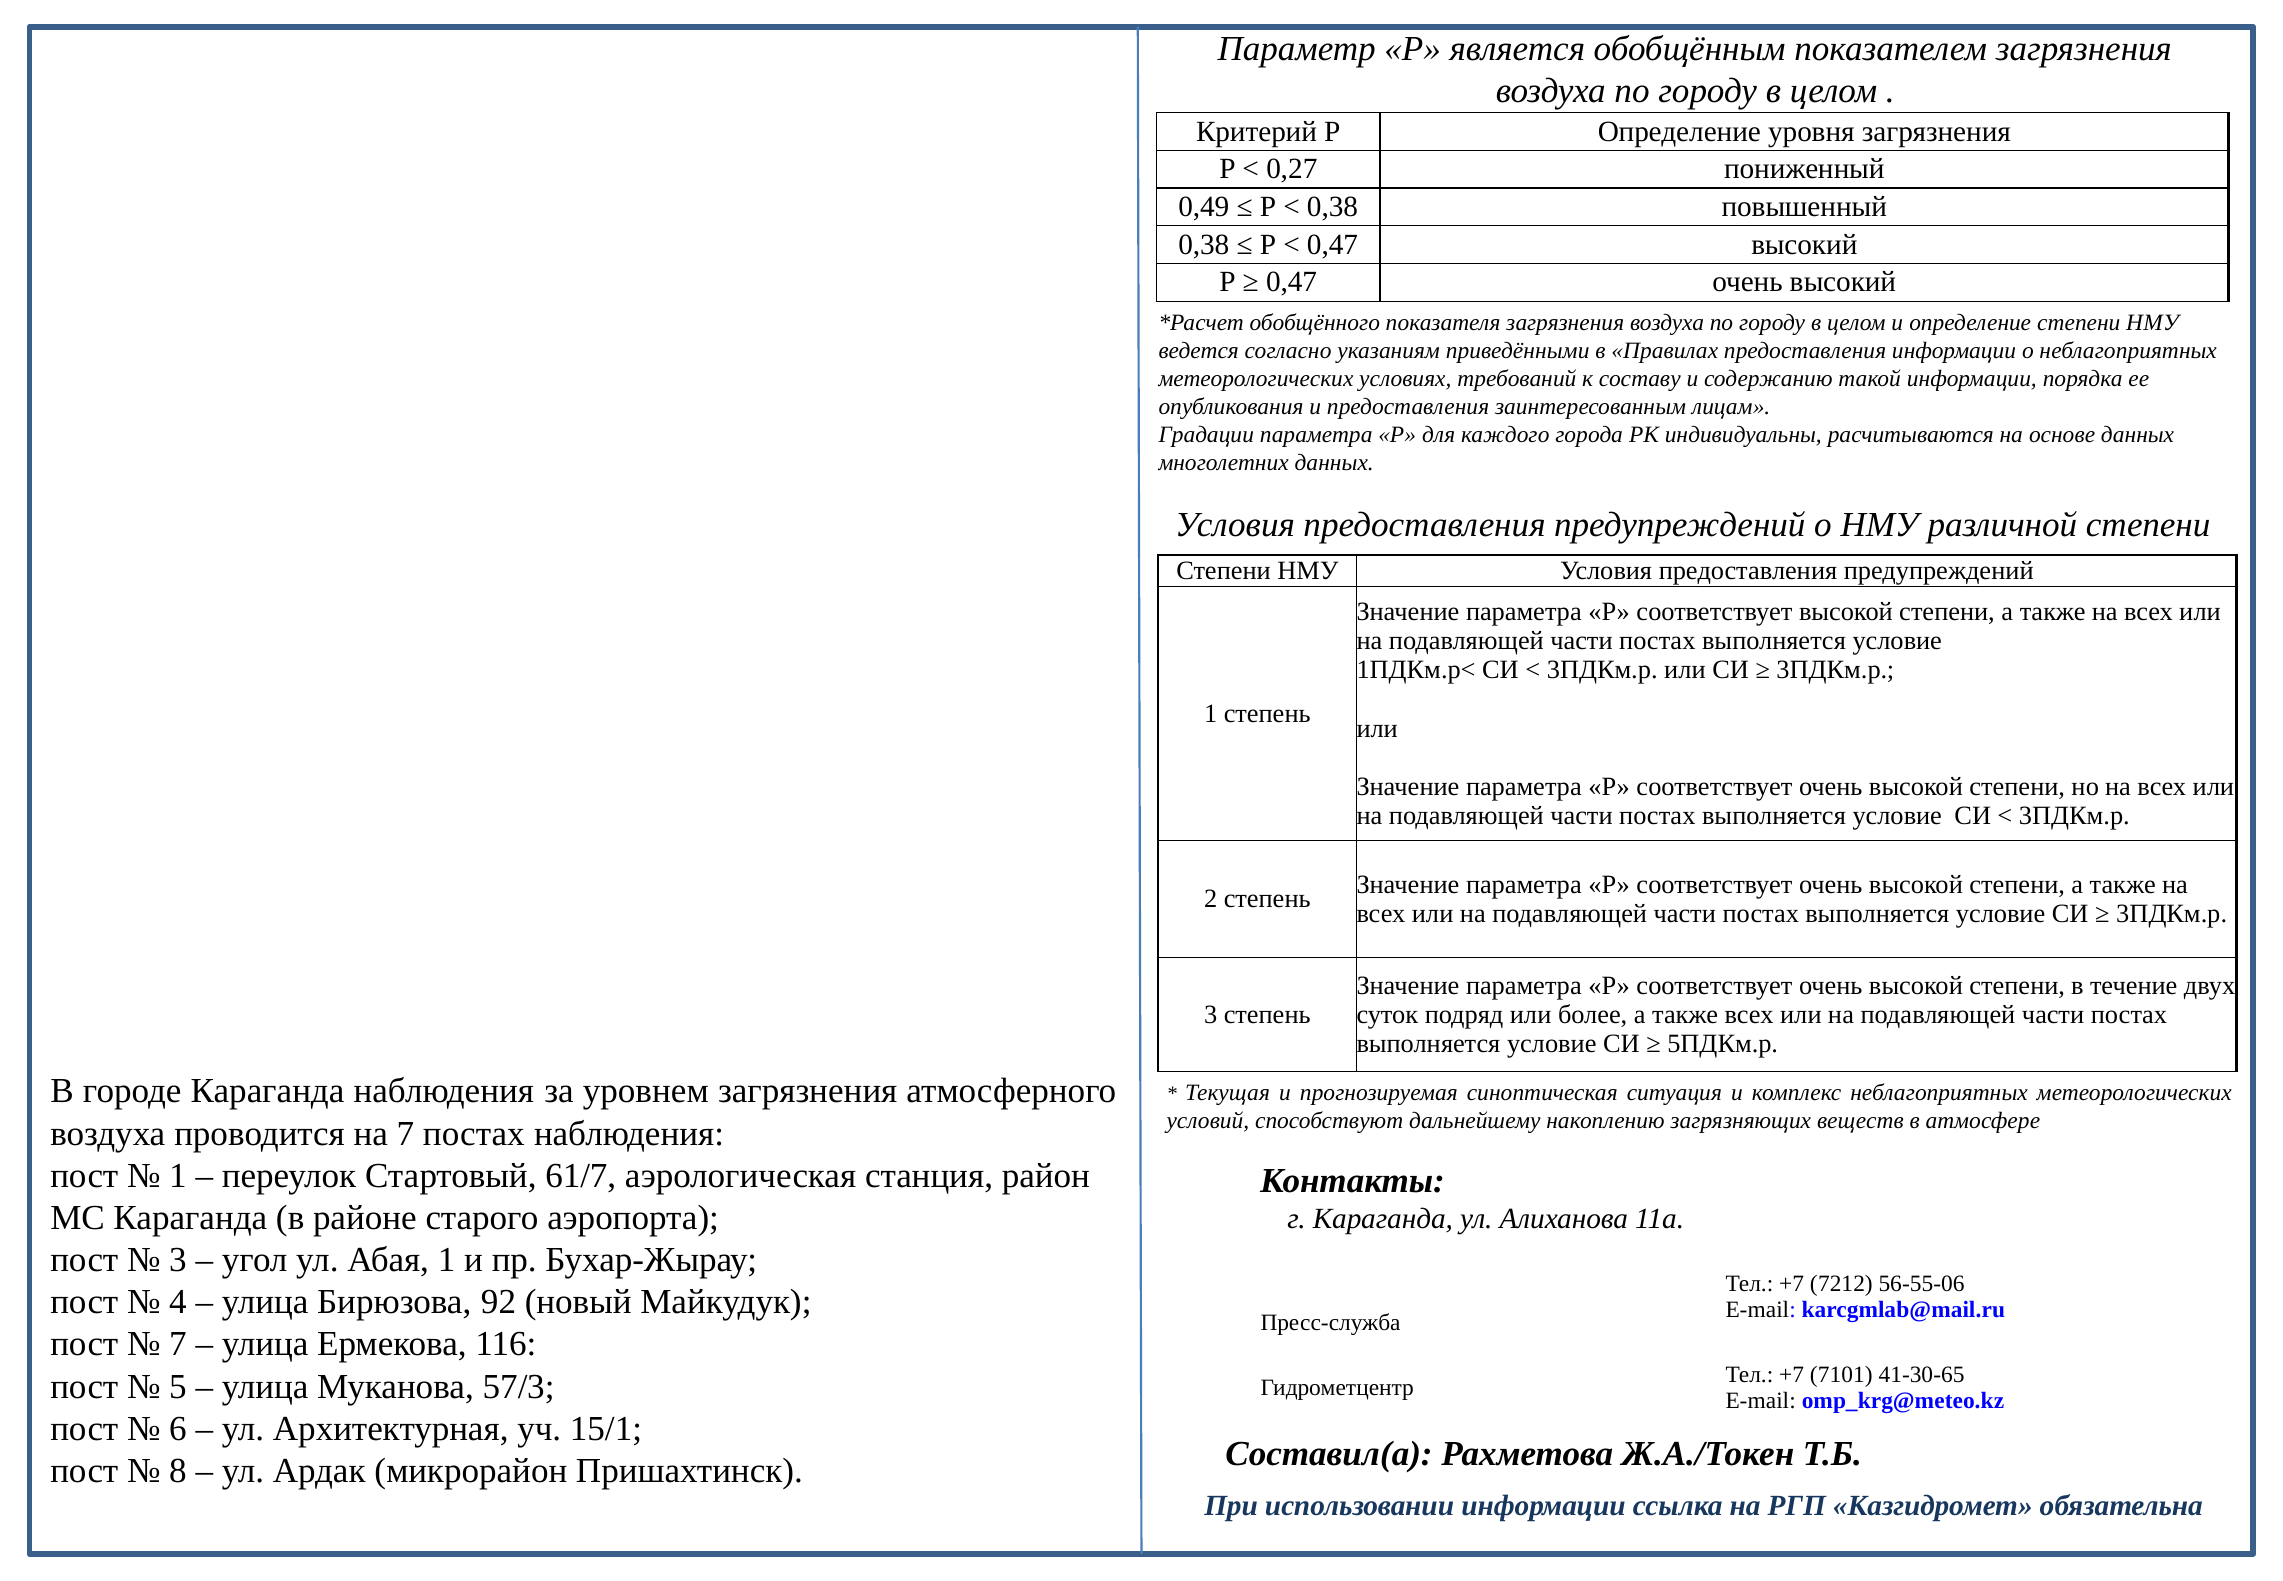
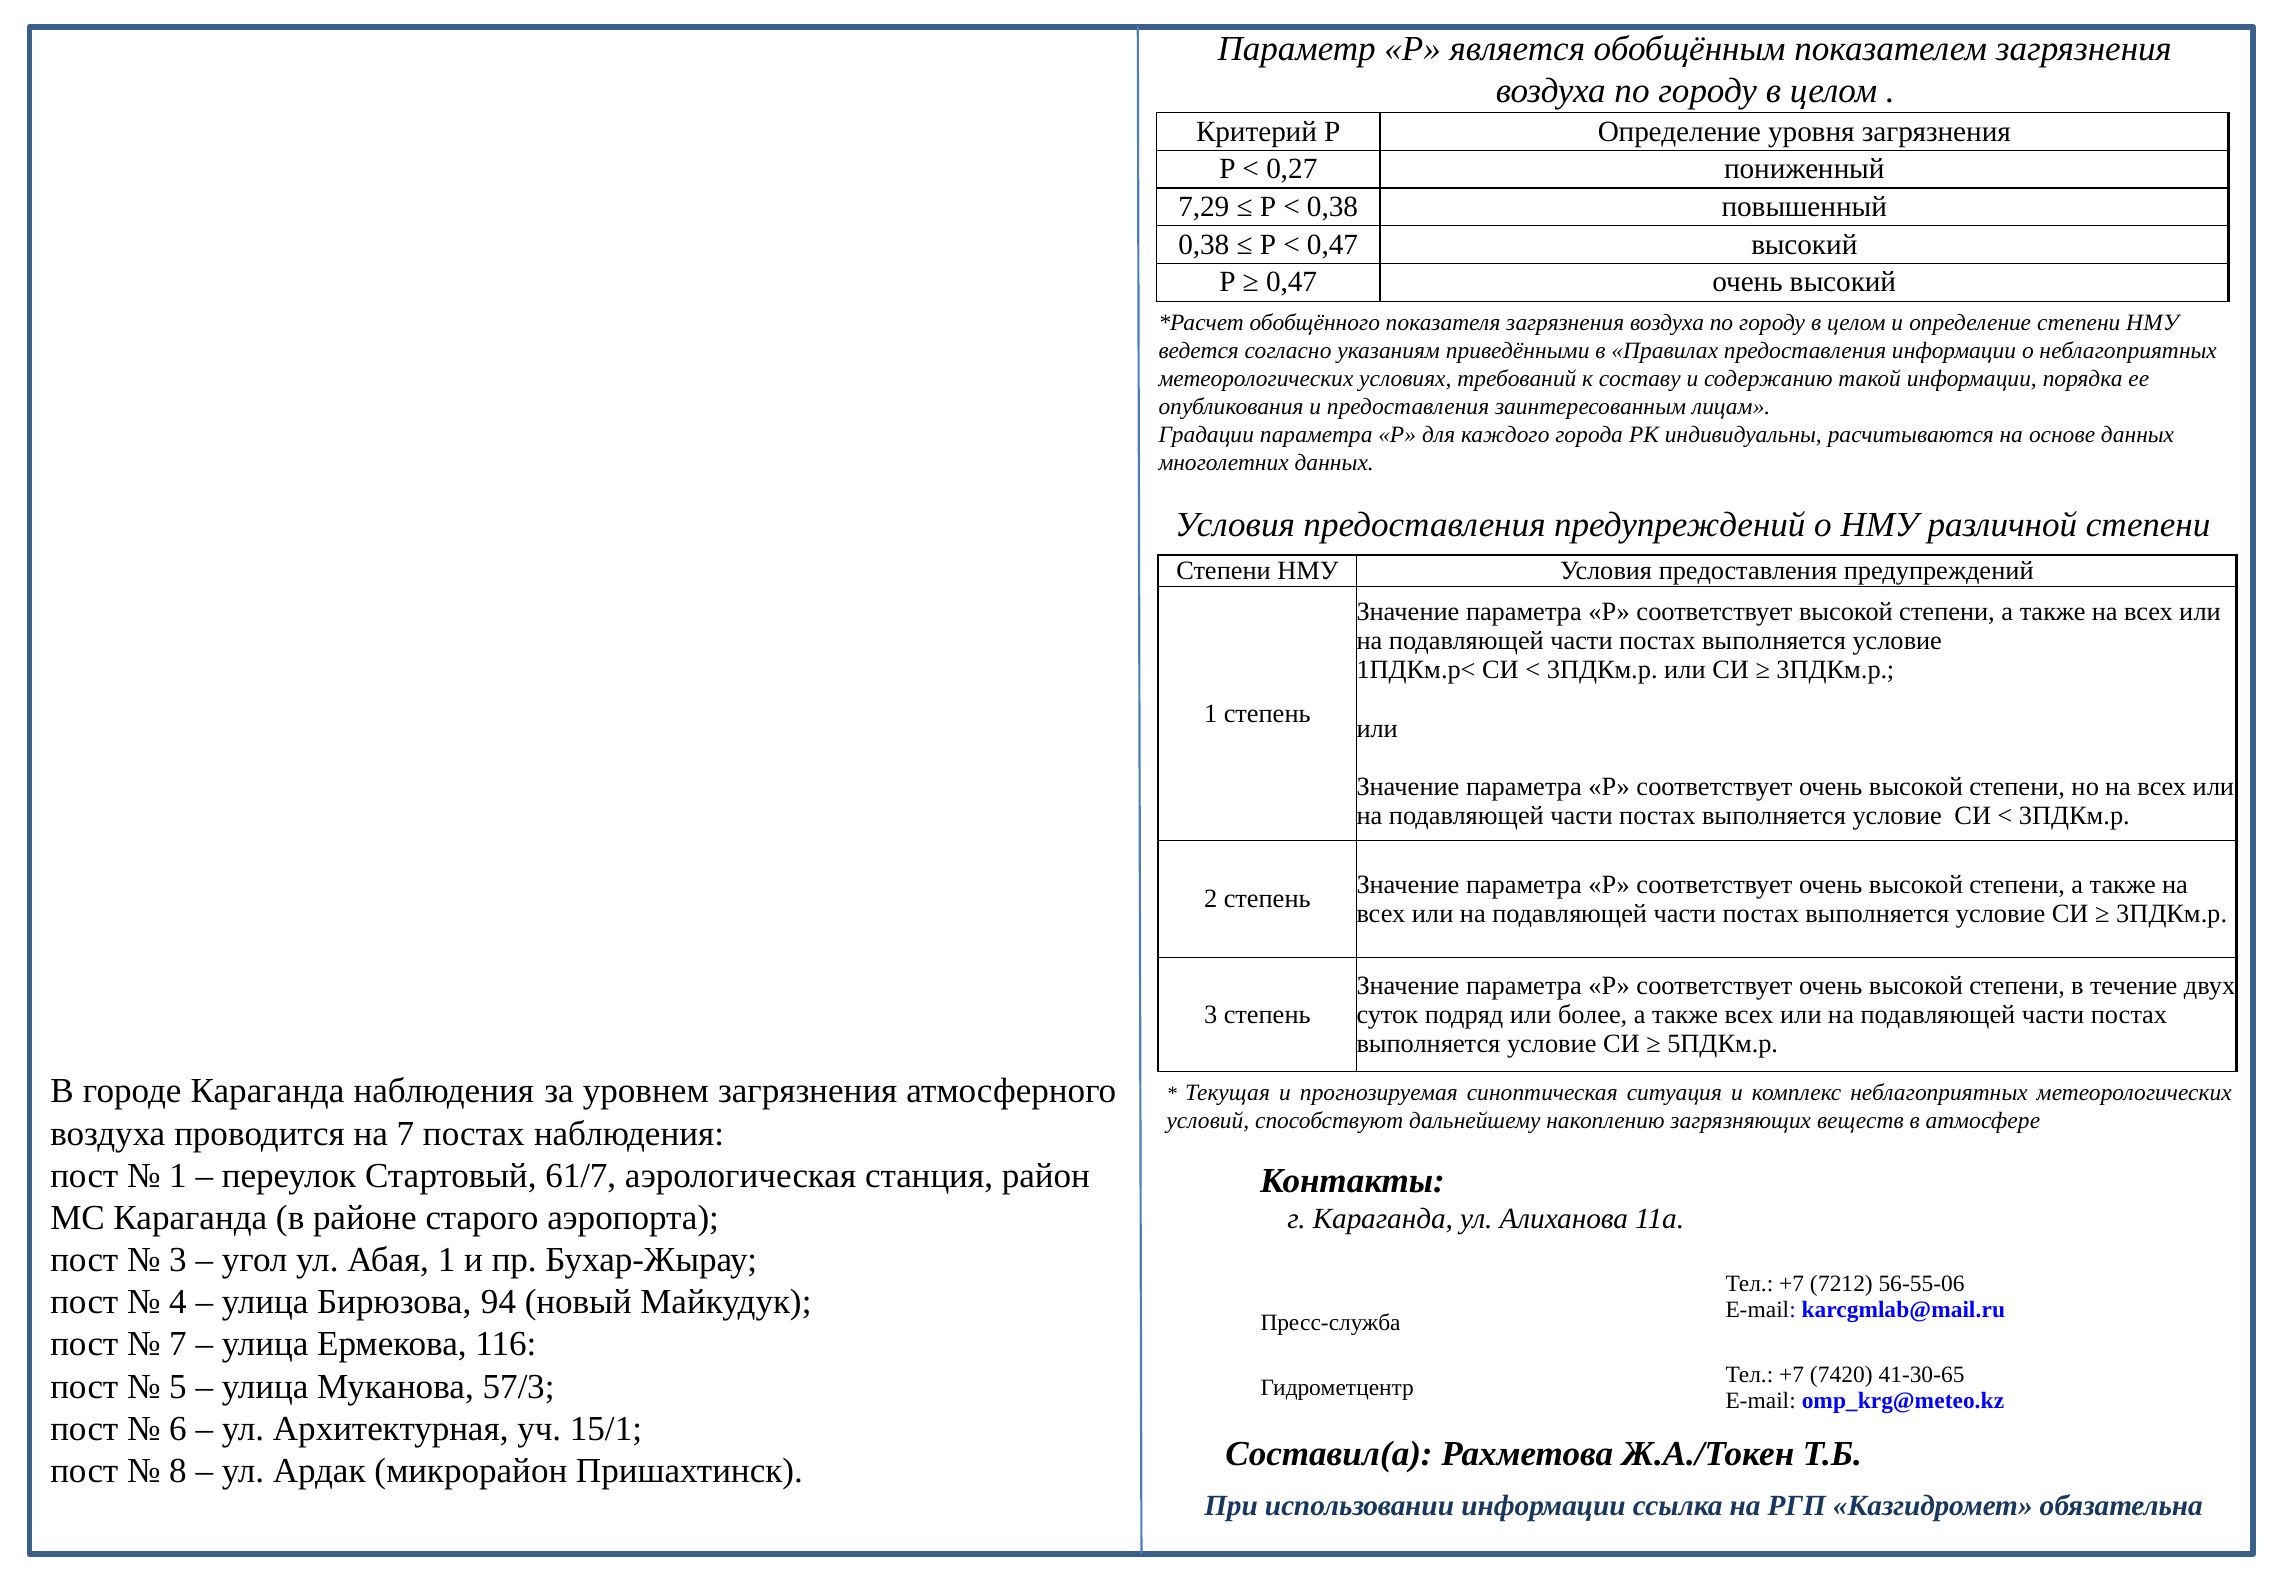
0,49: 0,49 -> 7,29 (1204, 207)
92: 92 -> 94 (499, 1302)
7101: 7101 -> 7420 (1841, 1375)
